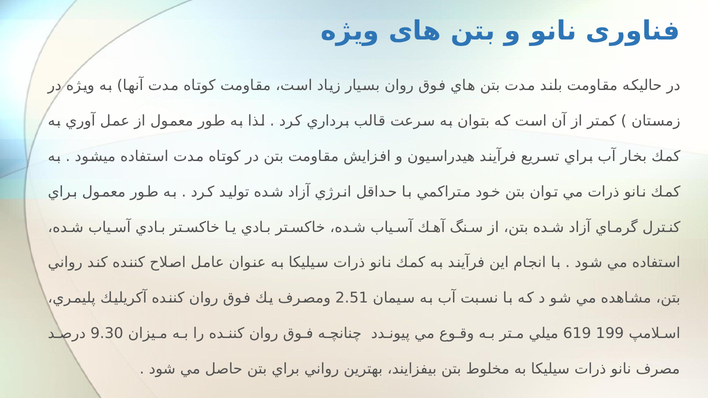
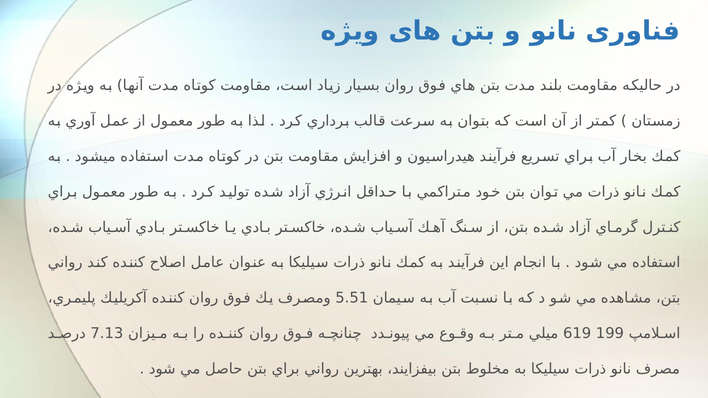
2.51: 2.51 -> 5.51 (352, 298)
9.30: 9.30 -> 7.13 (107, 334)
